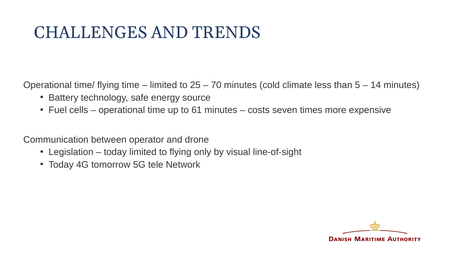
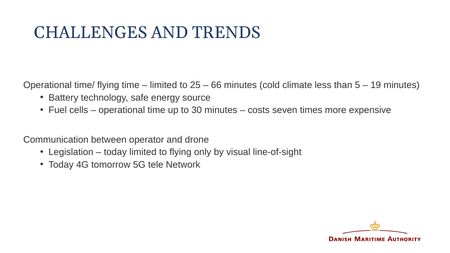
70: 70 -> 66 (216, 85)
14: 14 -> 19 (376, 85)
61: 61 -> 30 (197, 110)
